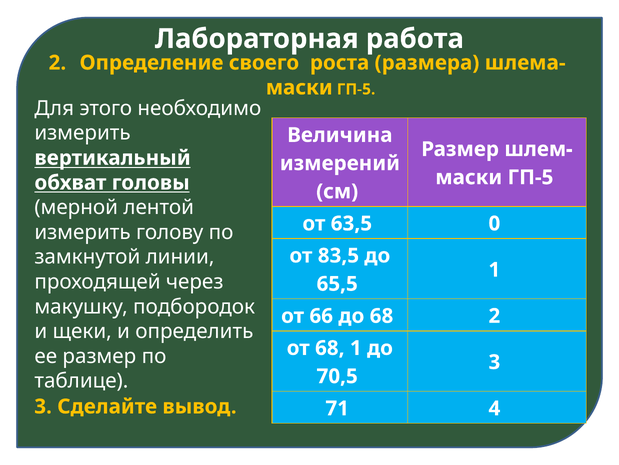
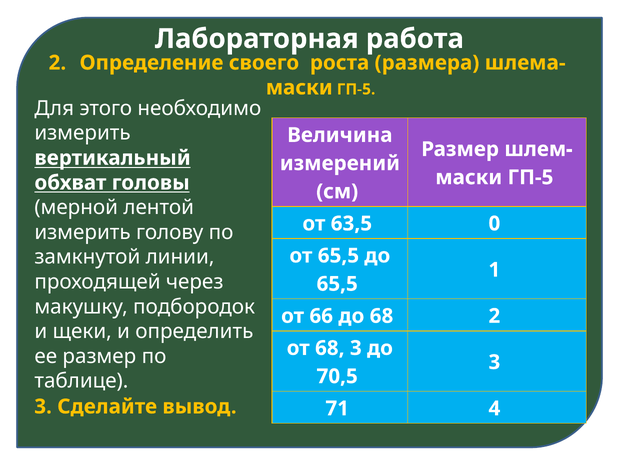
от 83,5: 83,5 -> 65,5 (338, 255)
68 1: 1 -> 3 (356, 348)
